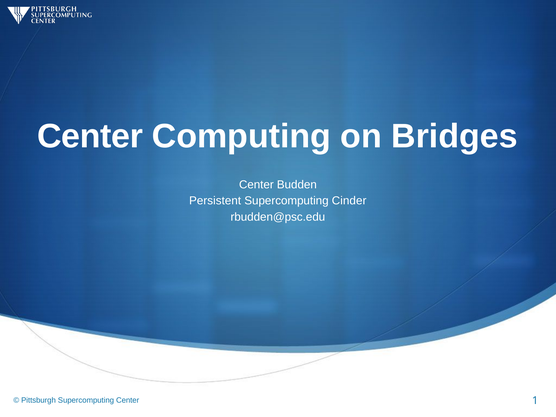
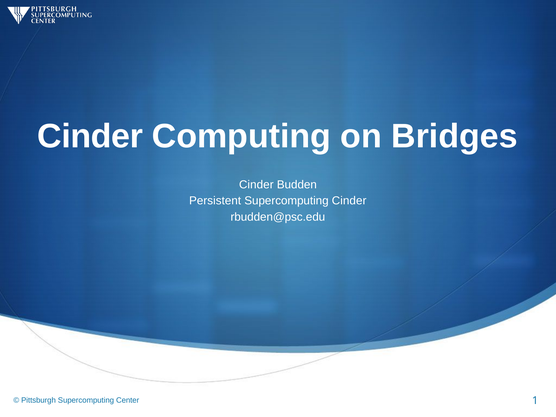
Center: Center -> Cinder (90, 136)
Center: Center -> Cinder (256, 185)
